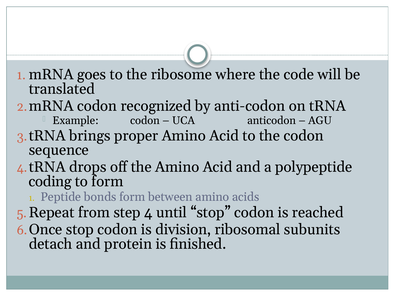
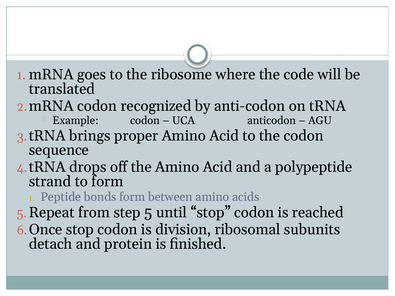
coding: coding -> strand (50, 182)
step 4: 4 -> 5 (148, 213)
